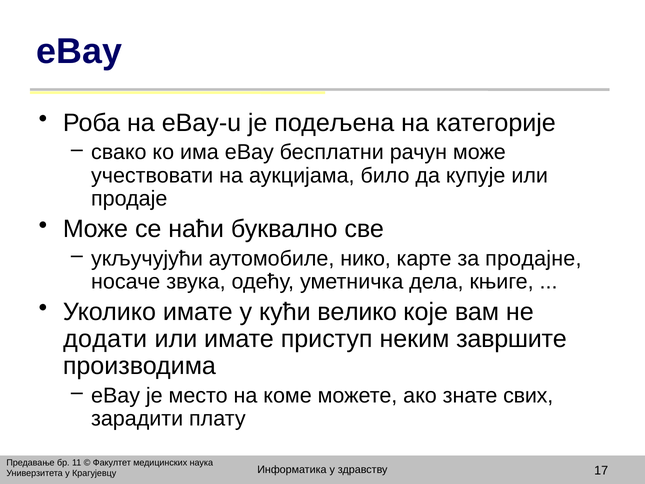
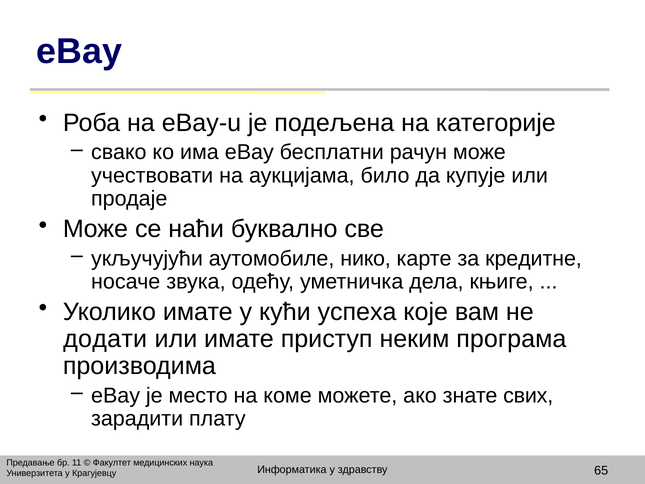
продајне: продајне -> кредитне (534, 258)
велико: велико -> успеха (357, 312)
завршите: завршите -> програма (511, 339)
17: 17 -> 65 (601, 471)
